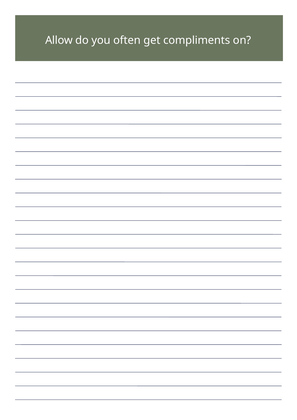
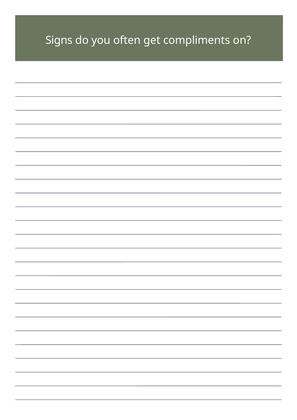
Allow: Allow -> Signs (59, 40)
